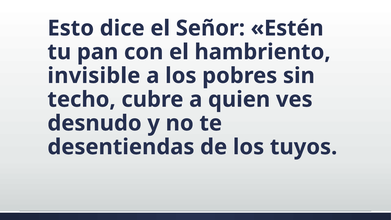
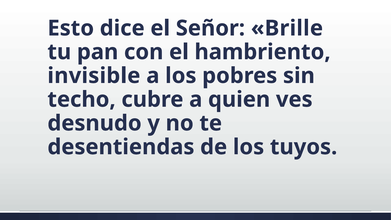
Estén: Estén -> Brille (287, 28)
